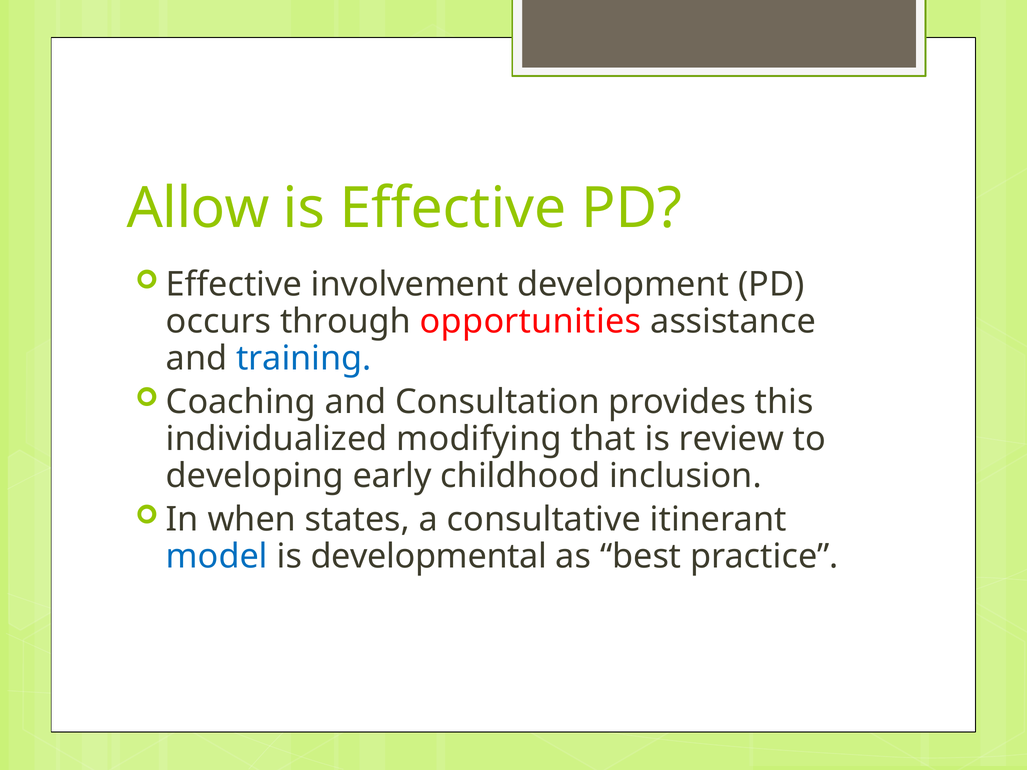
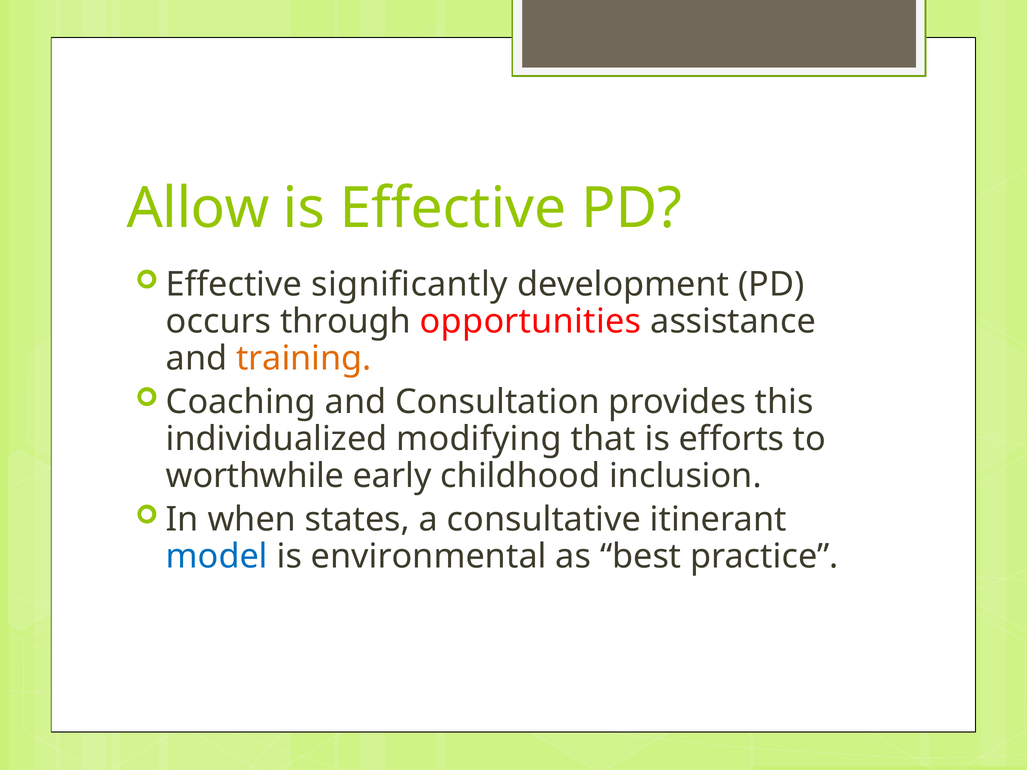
involvement: involvement -> significantly (410, 284)
training colour: blue -> orange (304, 358)
review: review -> efforts (731, 439)
developing: developing -> worthwhile (255, 476)
developmental: developmental -> environmental (429, 557)
